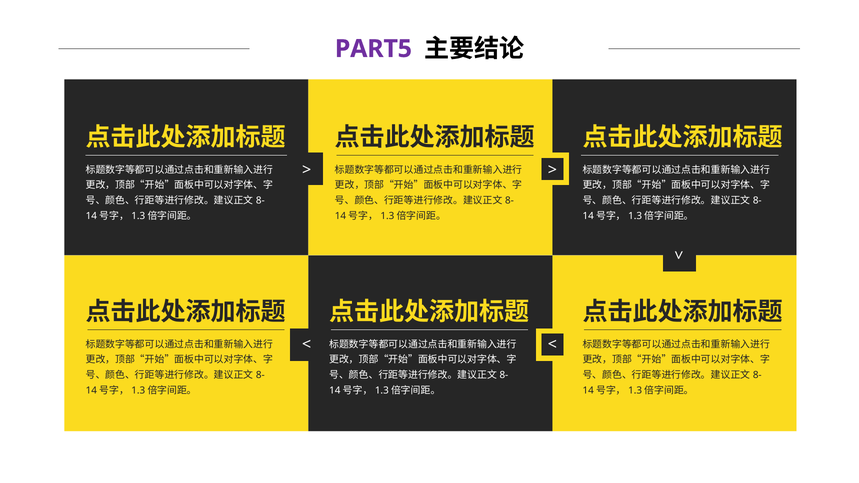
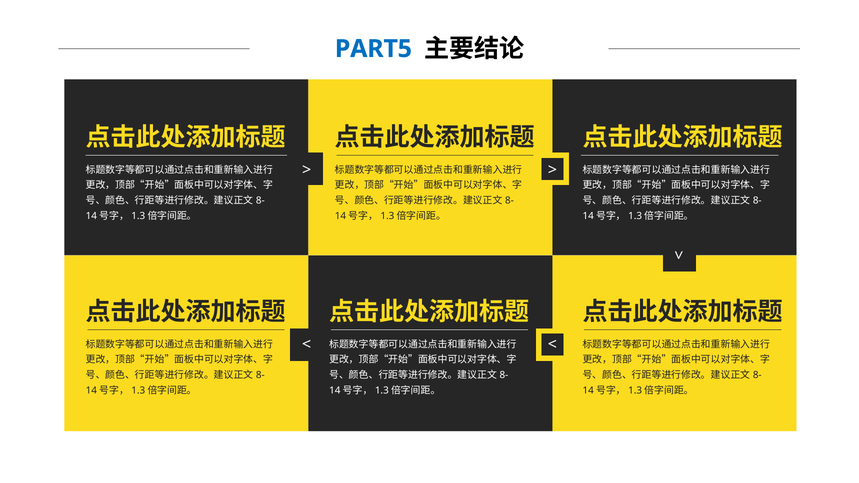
PART5 colour: purple -> blue (373, 49)
